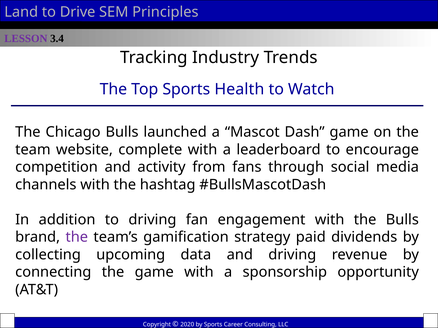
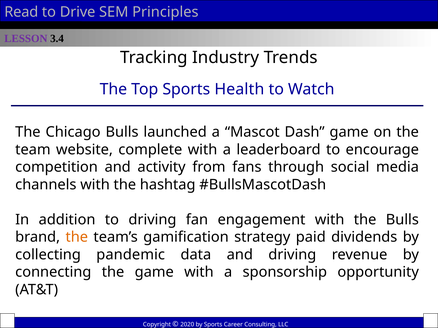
Land: Land -> Read (21, 12)
the colour: purple -> orange (77, 237)
upcoming: upcoming -> pandemic (131, 255)
